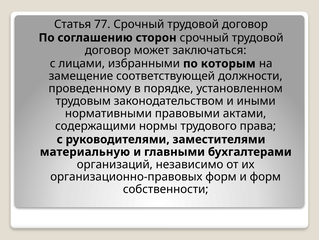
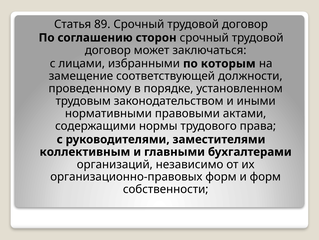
77: 77 -> 89 (102, 24)
материальную: материальную -> коллективным (85, 152)
